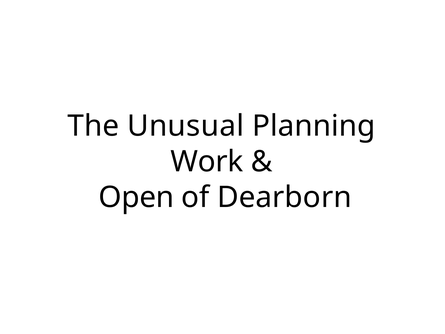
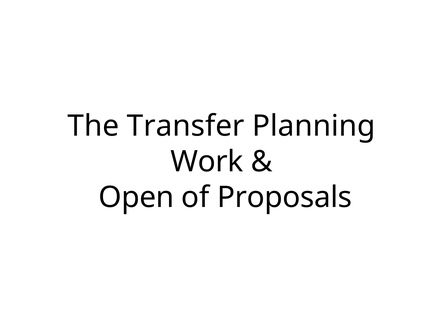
Unusual: Unusual -> Transfer (186, 126)
Dearborn: Dearborn -> Proposals (285, 197)
